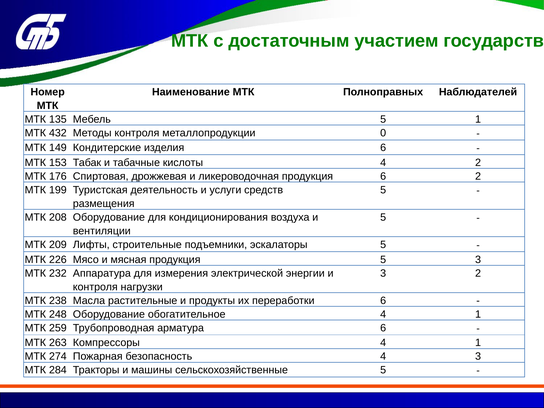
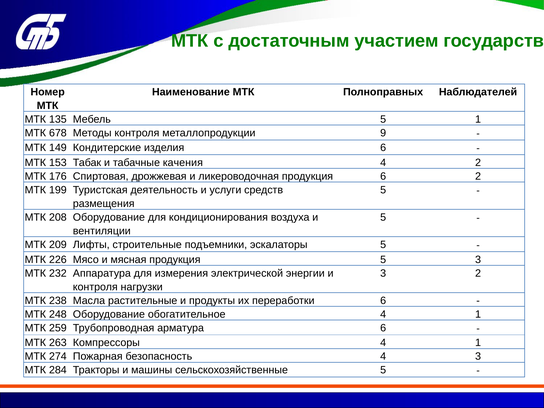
432: 432 -> 678 (58, 133)
0: 0 -> 9 (383, 133)
кислоты: кислоты -> качения (183, 163)
